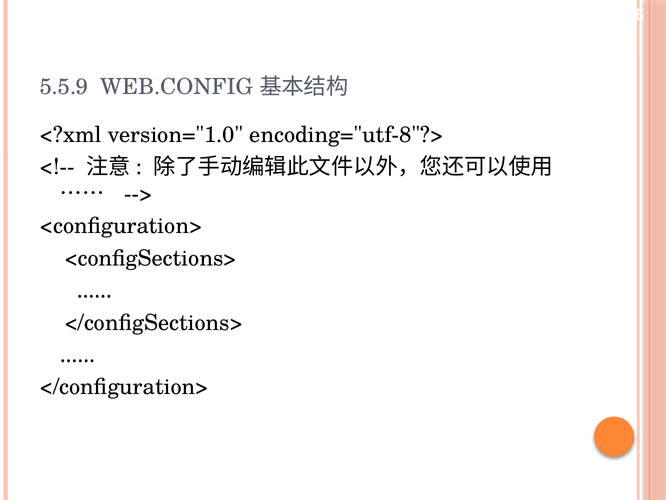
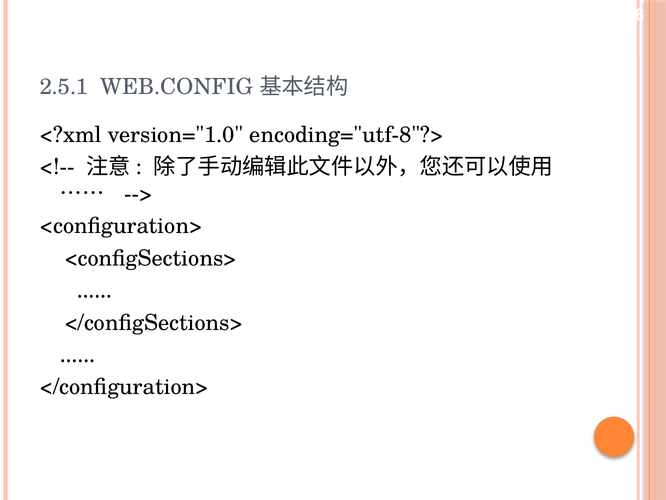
5.5.9: 5.5.9 -> 2.5.1 (64, 87)
